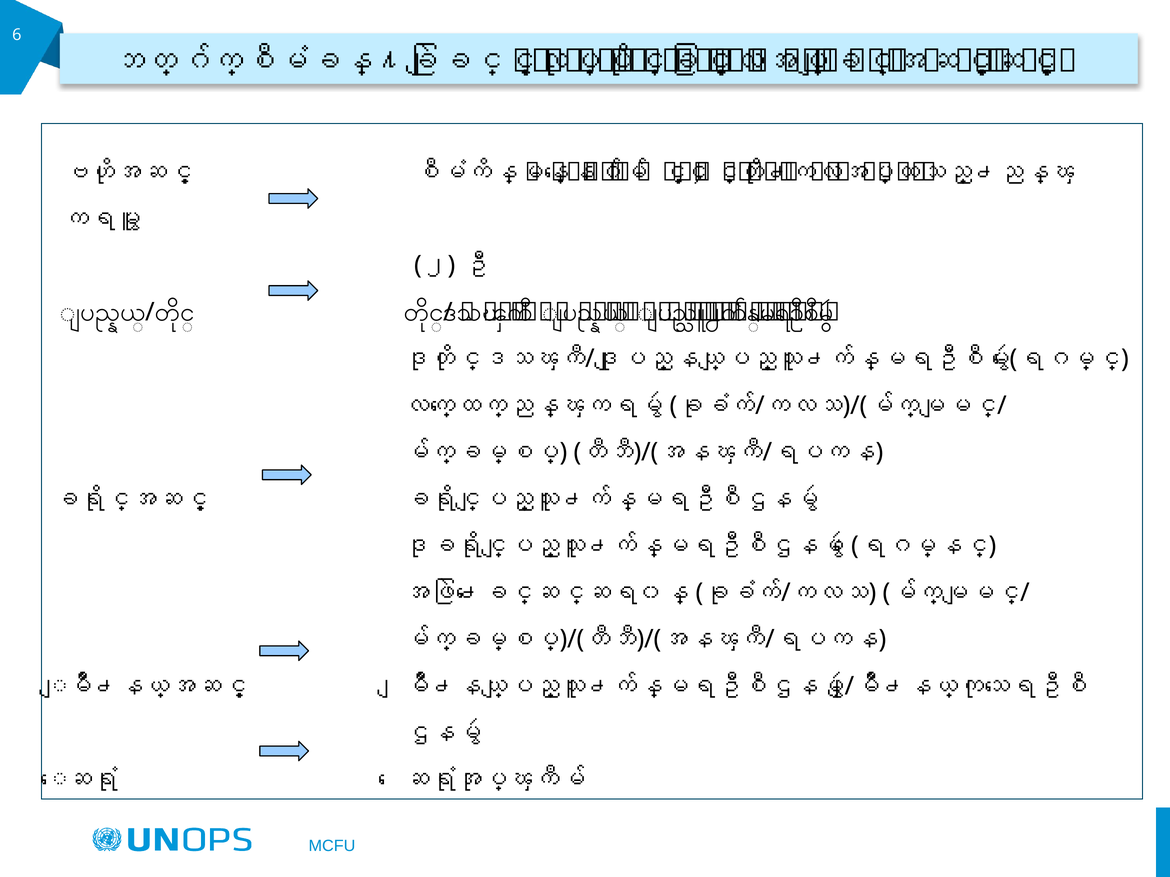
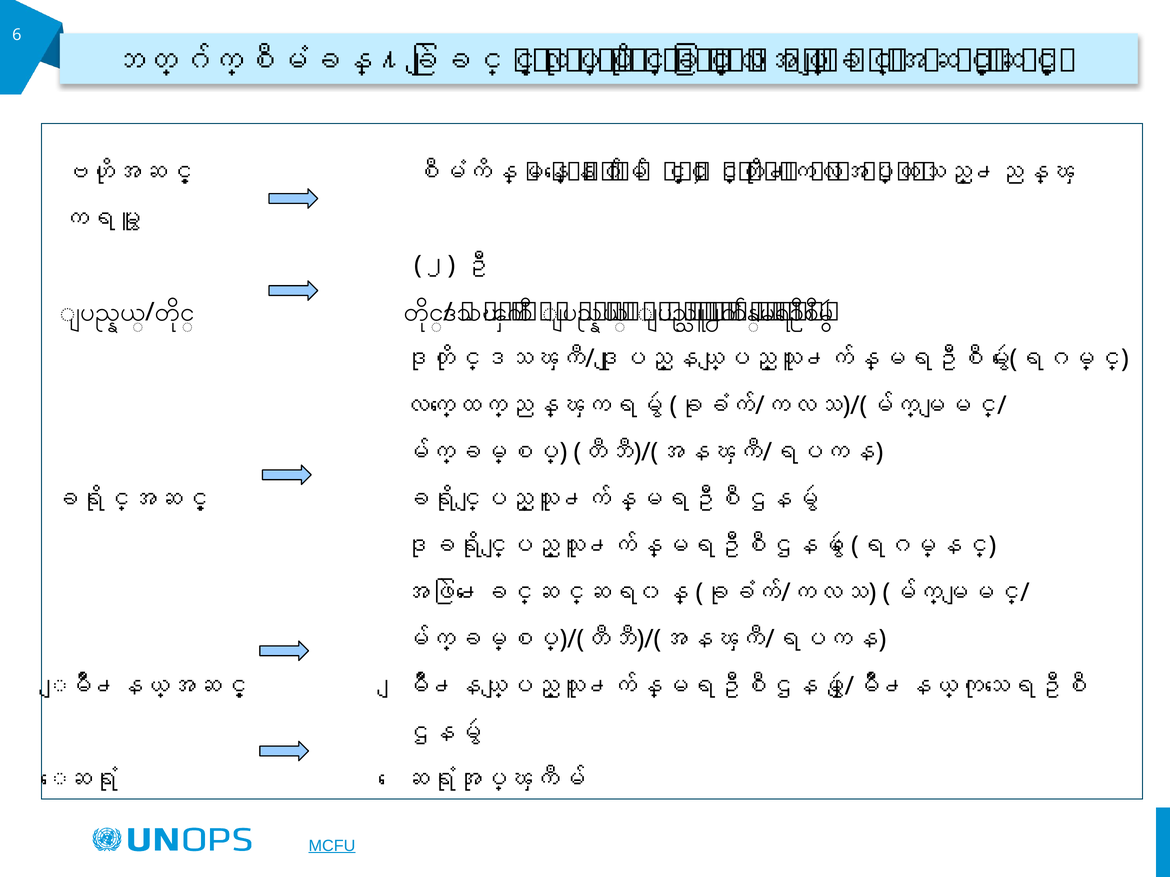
MCFU underline: none -> present (332, 846)
